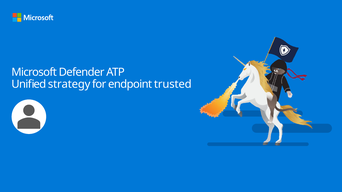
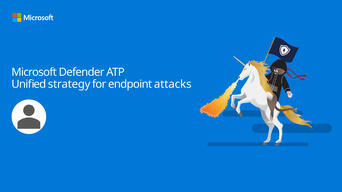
trusted: trusted -> attacks (173, 84)
